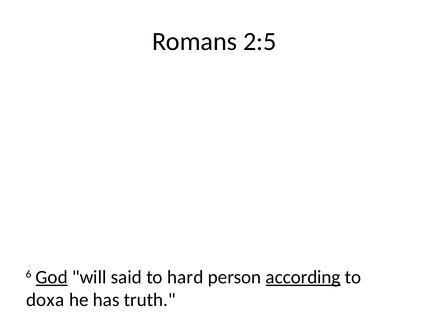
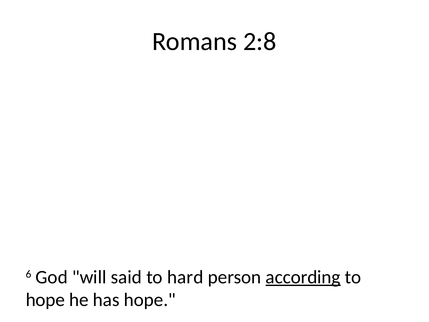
2:5: 2:5 -> 2:8 (260, 42)
God underline: present -> none (52, 277)
doxa: doxa -> hope (45, 300)
has truth: truth -> hope (150, 300)
